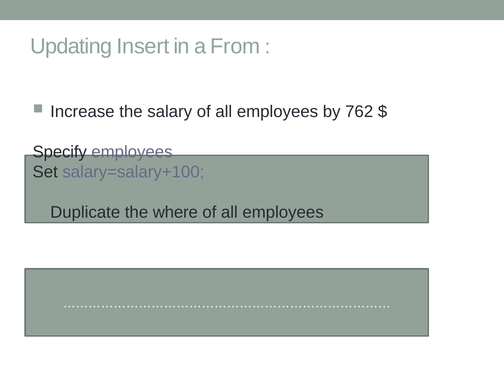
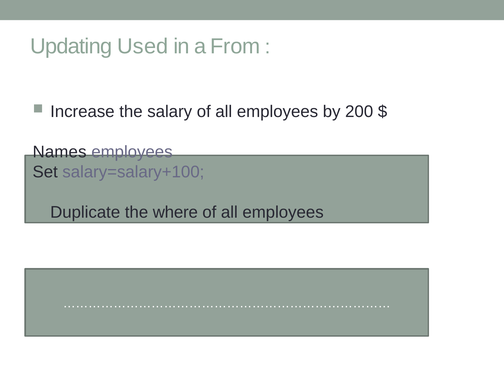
Insert: Insert -> Used (143, 46)
762: 762 -> 200 (359, 112)
Specify: Specify -> Names (60, 152)
